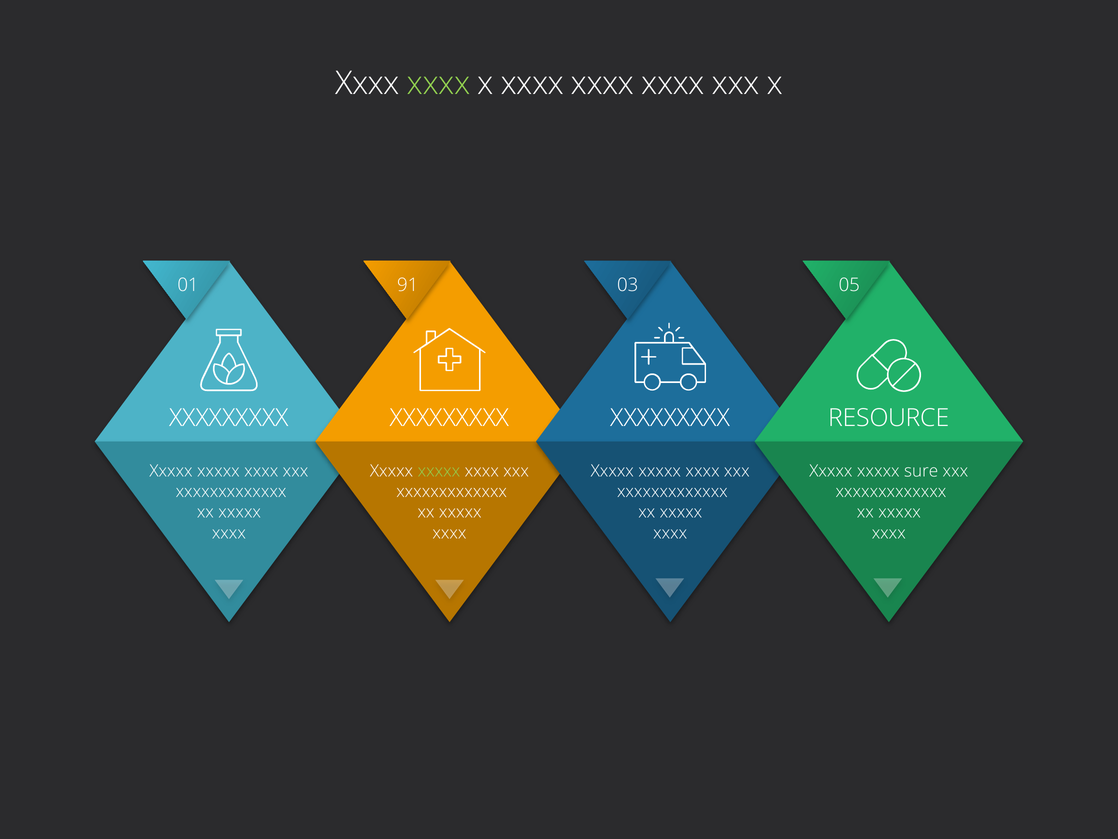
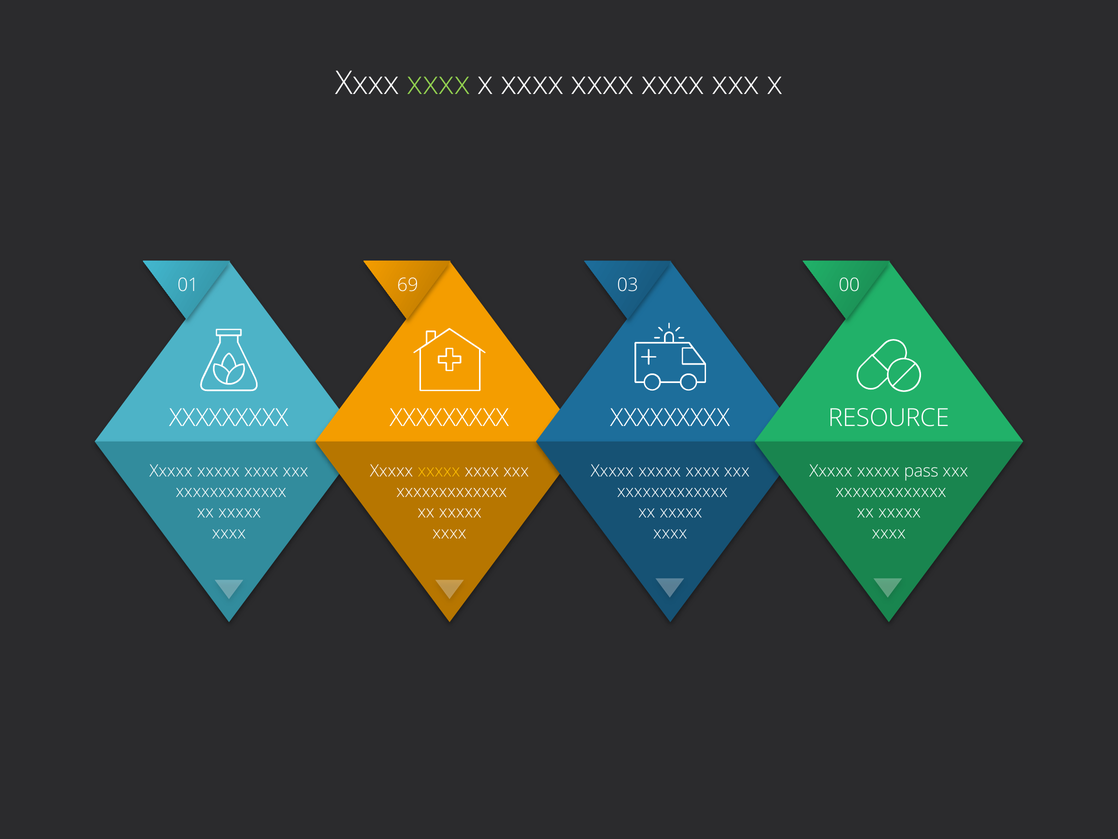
91: 91 -> 69 (408, 285)
05: 05 -> 00 (849, 285)
xxxxx colour: light green -> yellow (439, 471)
sure: sure -> pass (921, 471)
